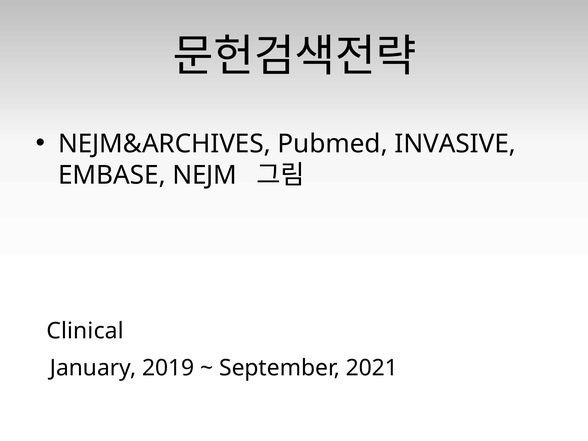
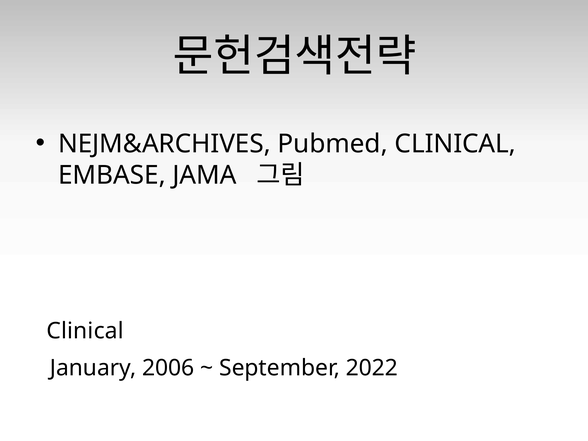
Pubmed INVASIVE: INVASIVE -> CLINICAL (455, 144)
NEJM: NEJM -> JAMA (205, 175)
2019: 2019 -> 2006 (168, 368)
2021: 2021 -> 2022 (372, 368)
